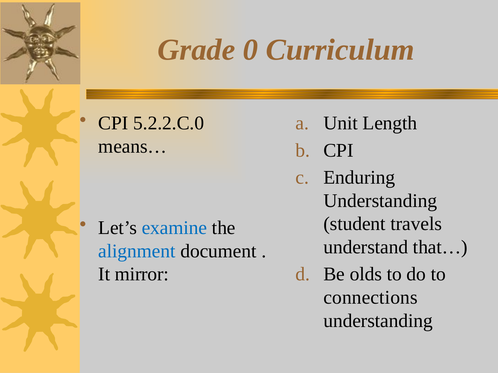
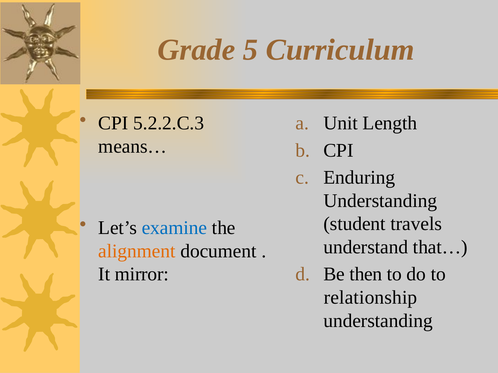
0: 0 -> 5 (251, 50)
5.2.2.C.0: 5.2.2.C.0 -> 5.2.2.C.3 (169, 123)
alignment colour: blue -> orange (137, 251)
olds: olds -> then (366, 275)
connections: connections -> relationship (371, 298)
